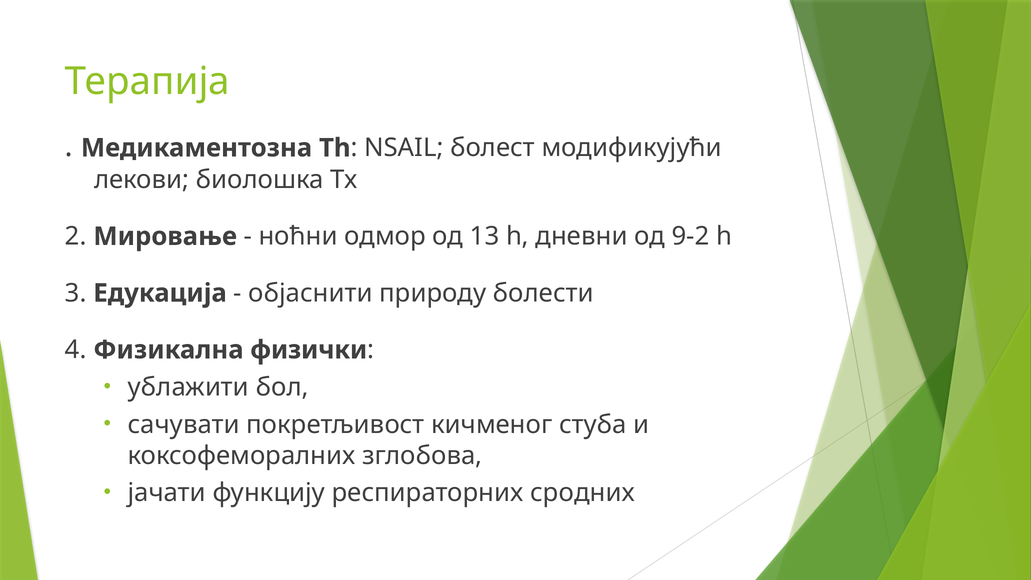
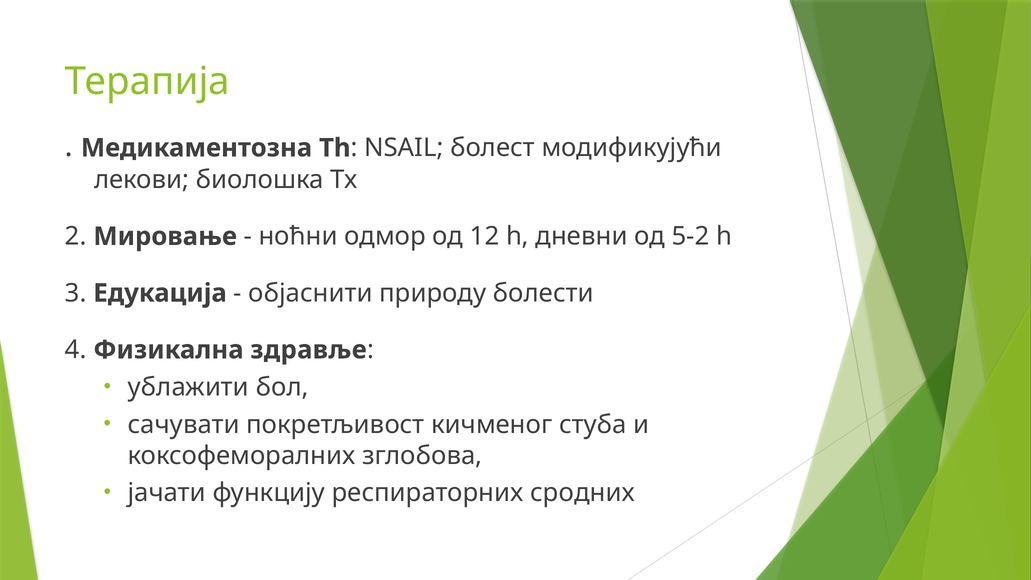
13: 13 -> 12 (485, 236)
9-2: 9-2 -> 5-2 (691, 236)
физички: физички -> здравље (309, 350)
